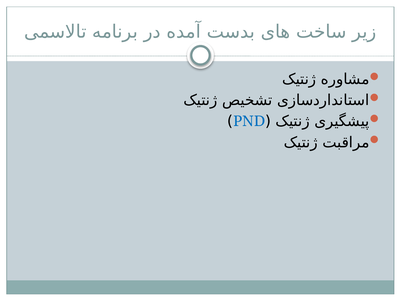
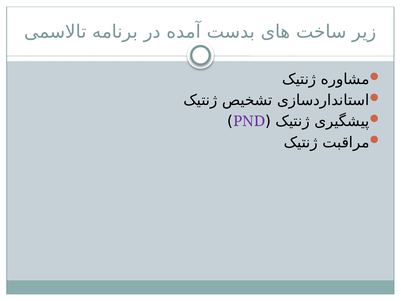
PND colour: blue -> purple (249, 121)
